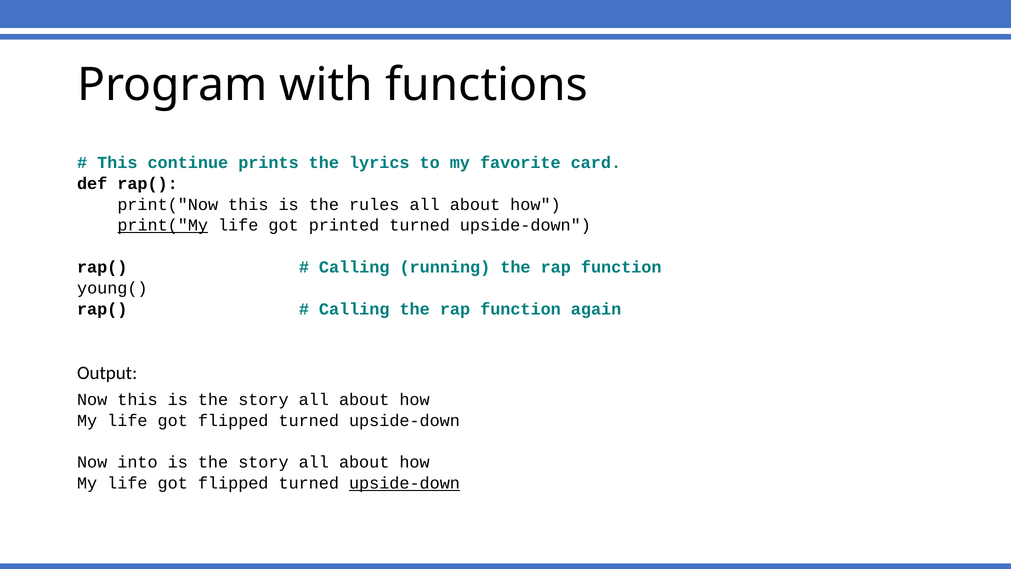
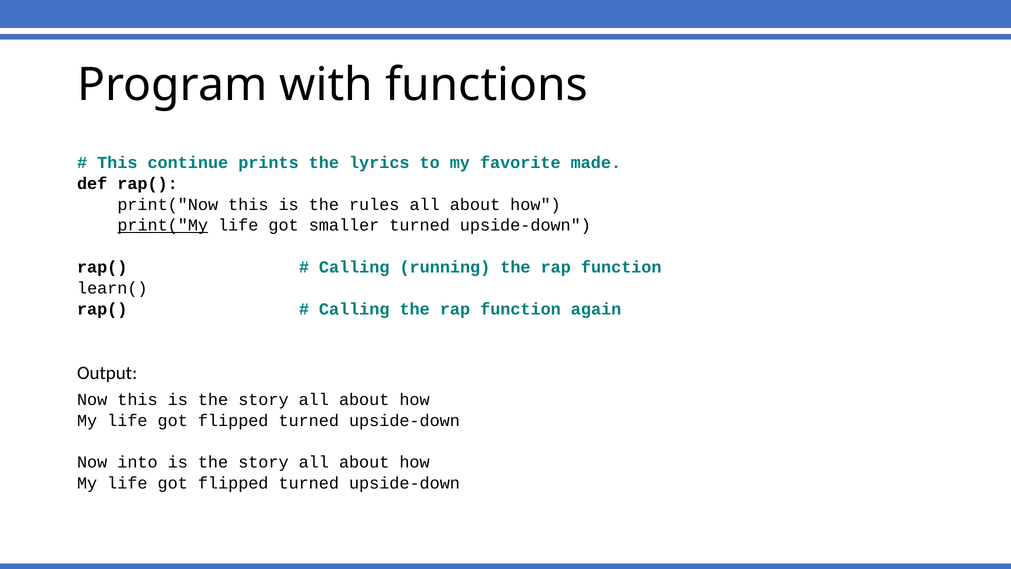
card: card -> made (596, 163)
printed: printed -> smaller (344, 225)
young(: young( -> learn( (112, 288)
upside-down underline: present -> none (404, 483)
